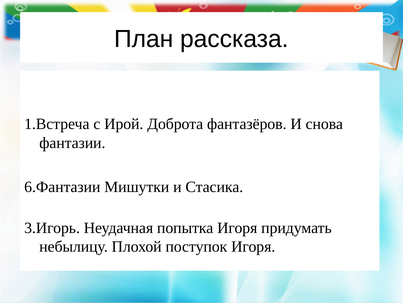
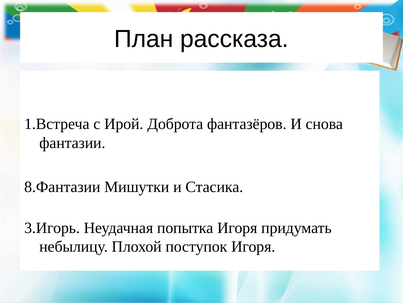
6.Фантазии: 6.Фантазии -> 8.Фантазии (62, 187)
